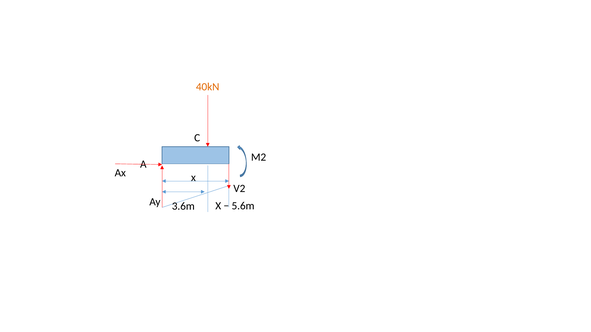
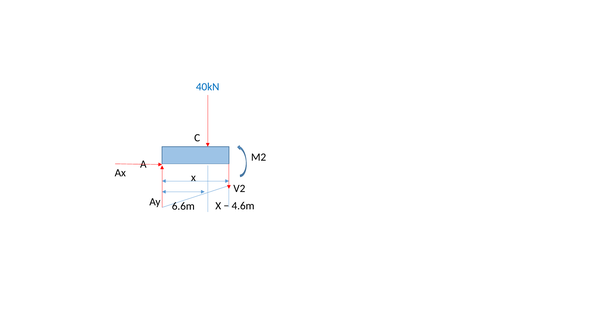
40kN colour: orange -> blue (208, 87)
5.6m: 5.6m -> 4.6m (243, 206)
3.6m: 3.6m -> 6.6m (183, 206)
